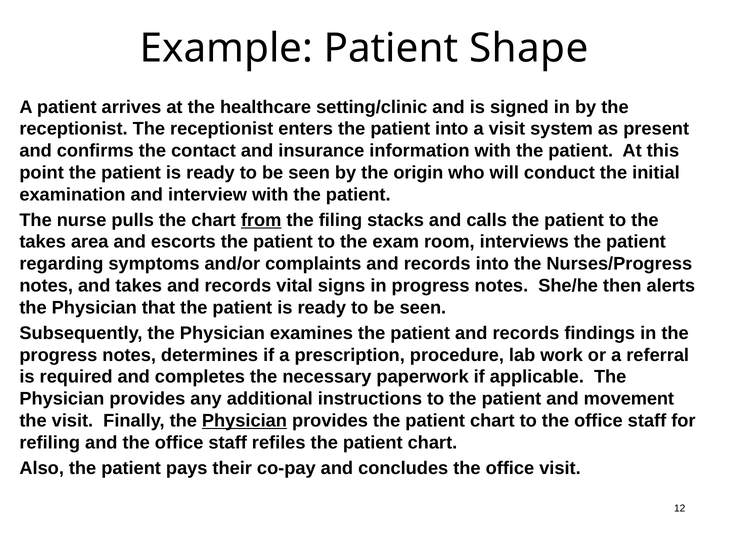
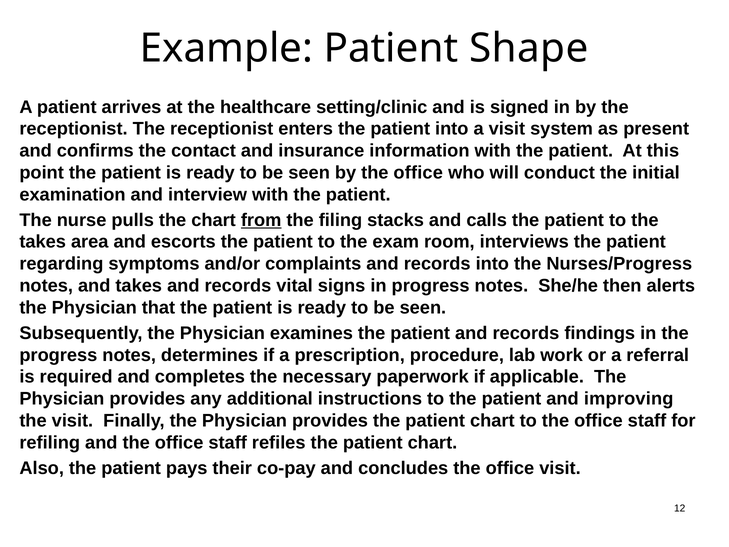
by the origin: origin -> office (418, 173)
movement: movement -> improving (629, 399)
Physician underline: present -> none (244, 420)
